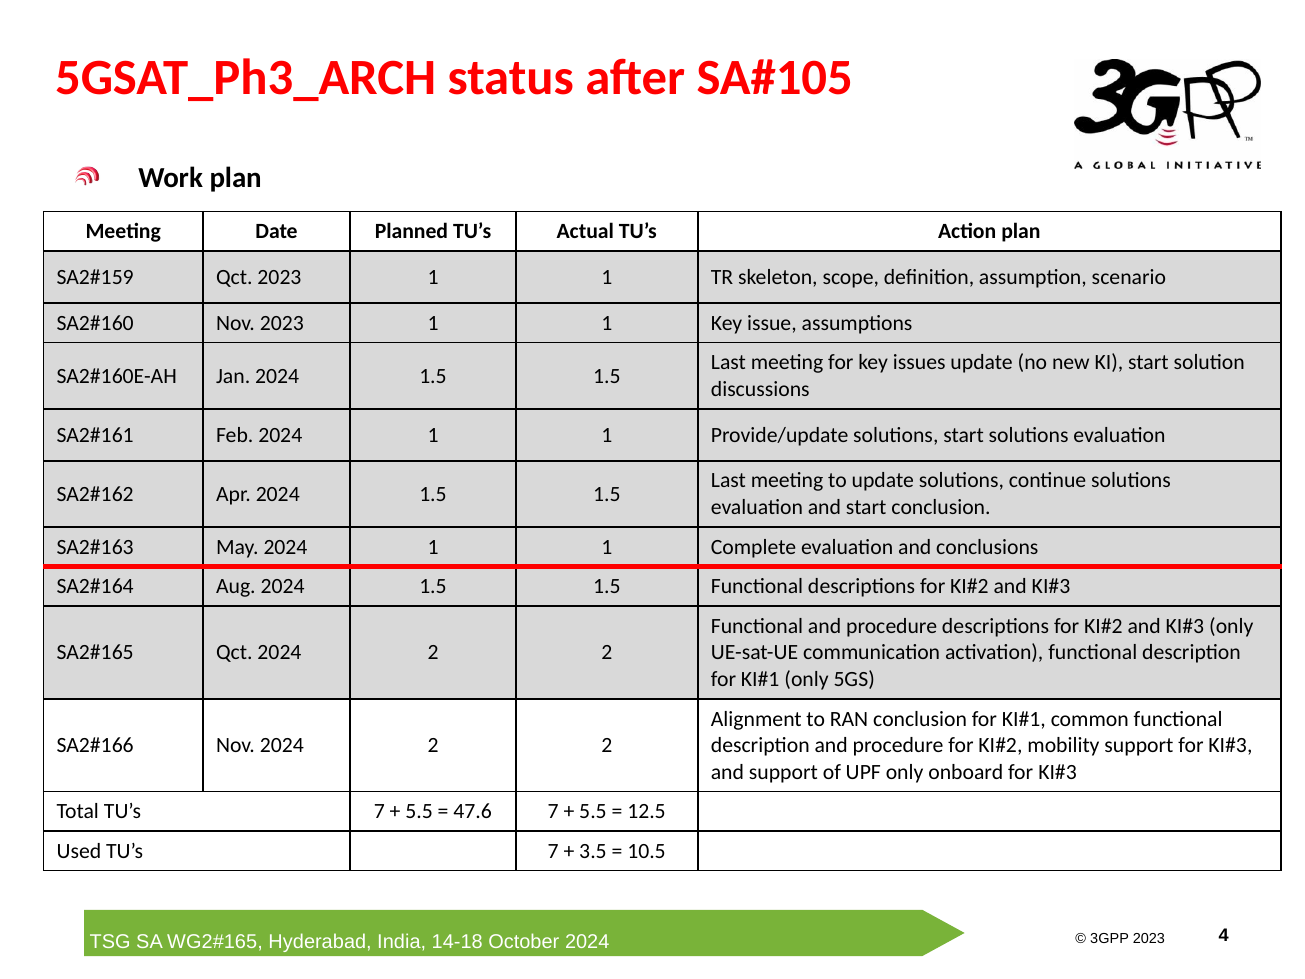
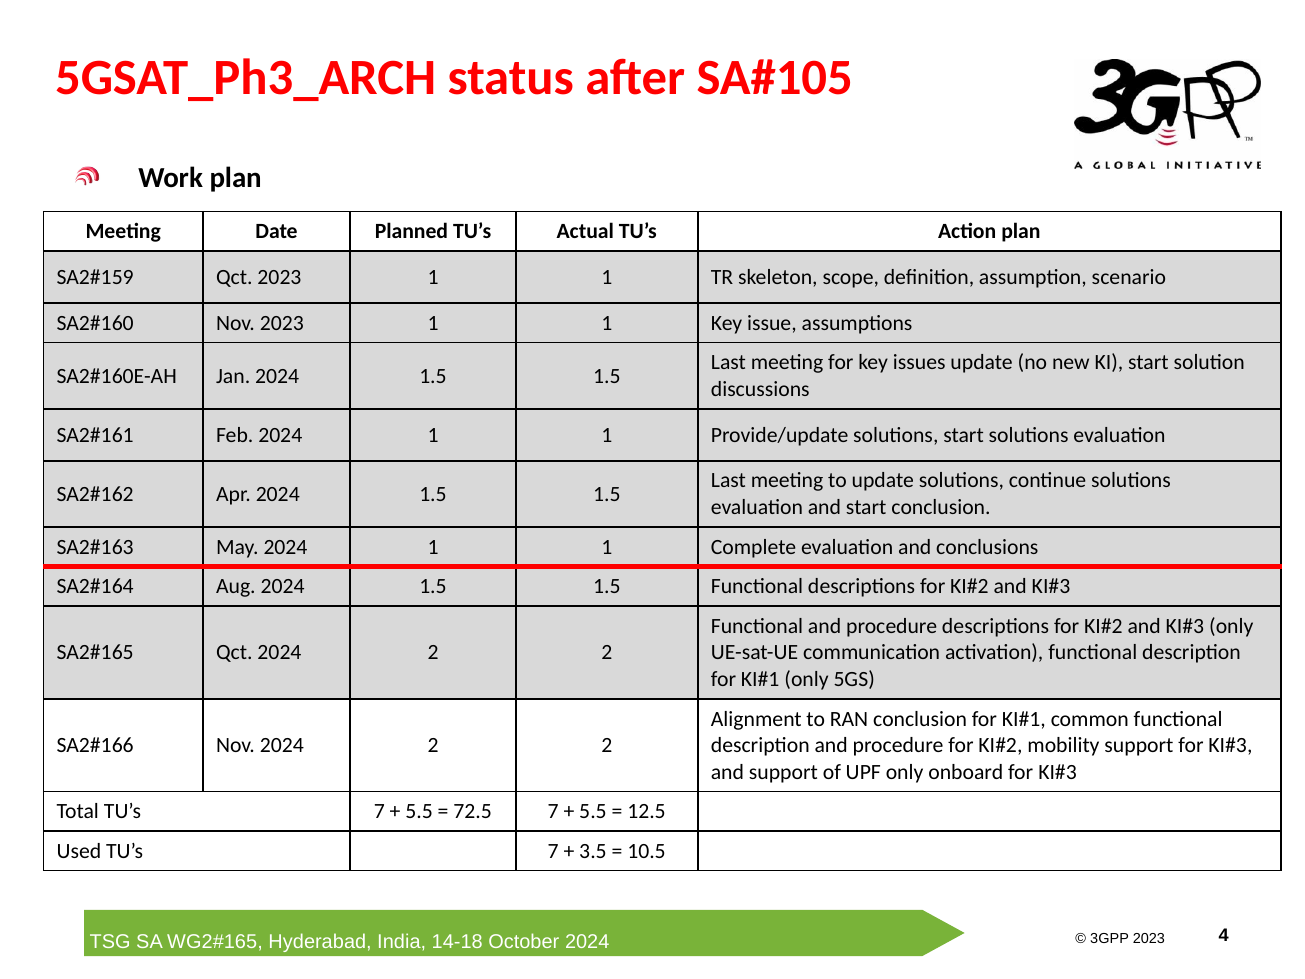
47.6: 47.6 -> 72.5 (473, 811)
